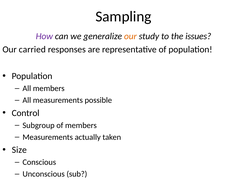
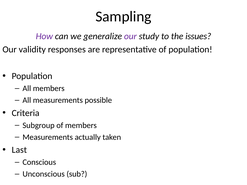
our colour: orange -> purple (130, 36)
carried: carried -> validity (32, 50)
Control: Control -> Criteria (26, 113)
Size: Size -> Last (19, 150)
